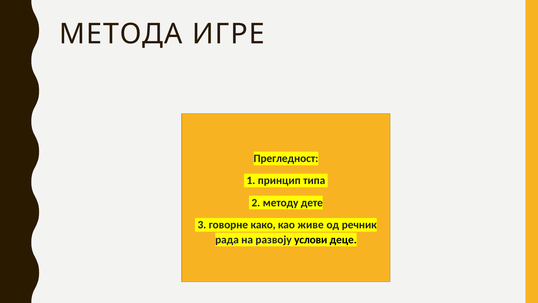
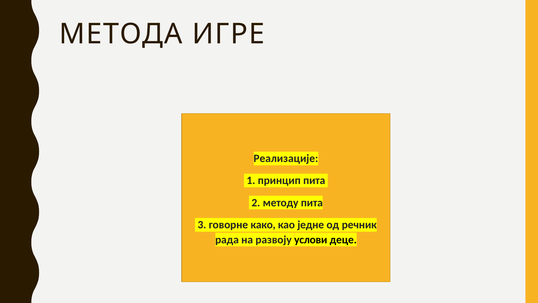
Прегледност: Прегледност -> Реализације (286, 158)
принцип типа: типа -> пита (314, 180)
методу дете: дете -> пита (312, 202)
живе: живе -> једне (311, 225)
